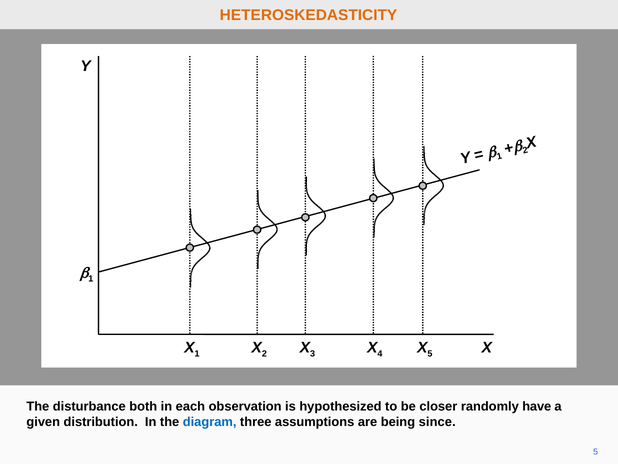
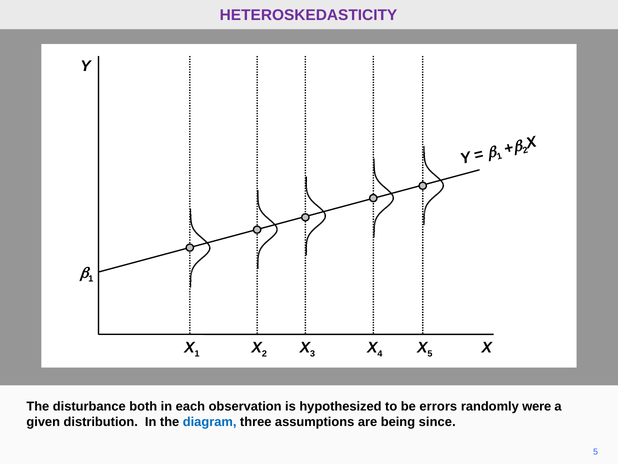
HETEROSKEDASTICITY colour: orange -> purple (308, 15)
closer: closer -> errors (438, 406)
have: have -> were (537, 406)
